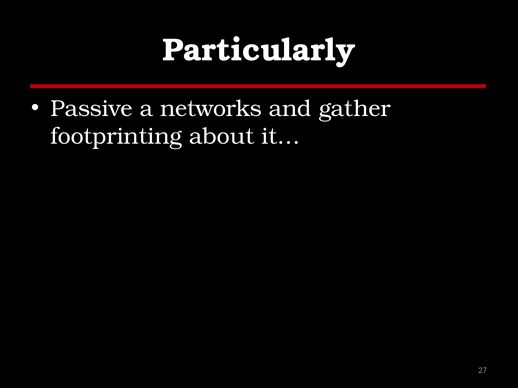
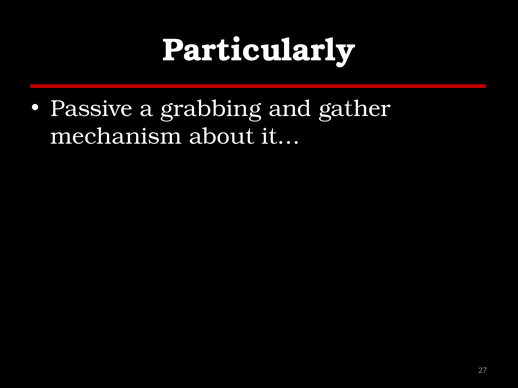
networks: networks -> grabbing (211, 109)
footprinting: footprinting -> mechanism (116, 136)
